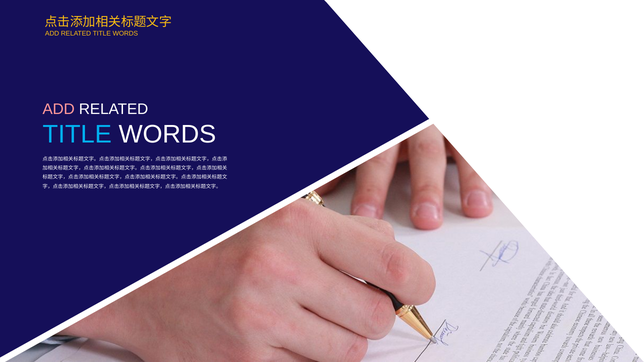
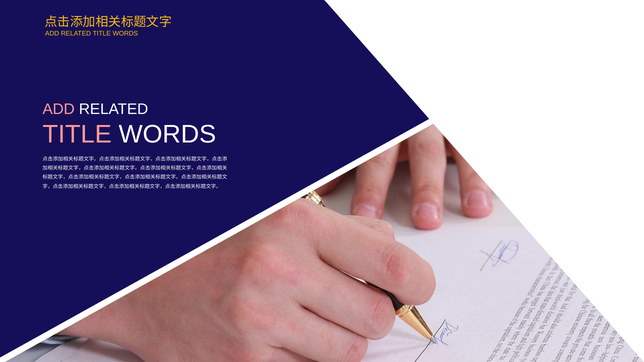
TITLE colour: light blue -> pink (77, 134)
